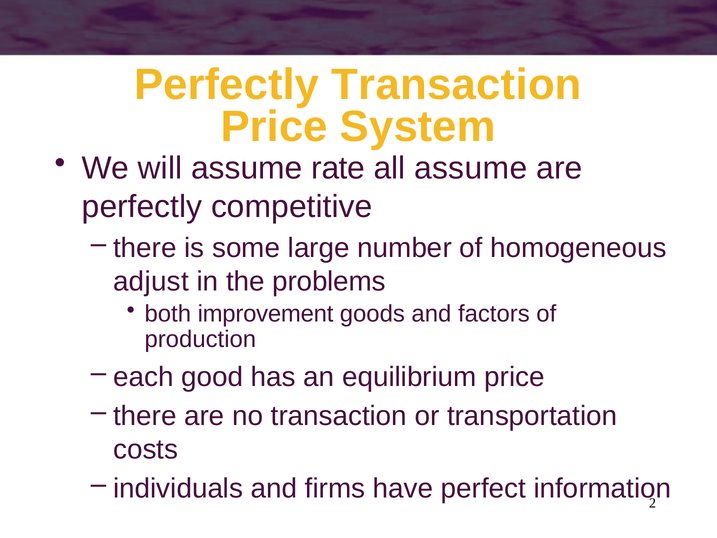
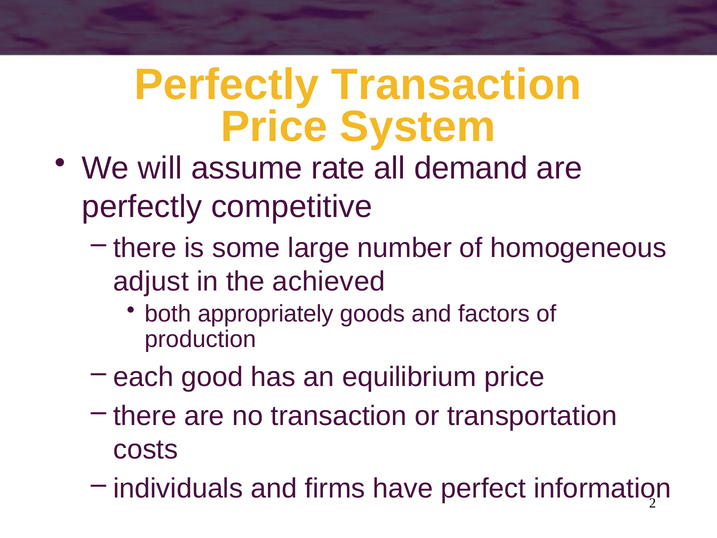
all assume: assume -> demand (471, 168)
problems: problems -> achieved (329, 281)
improvement: improvement -> appropriately (265, 314)
